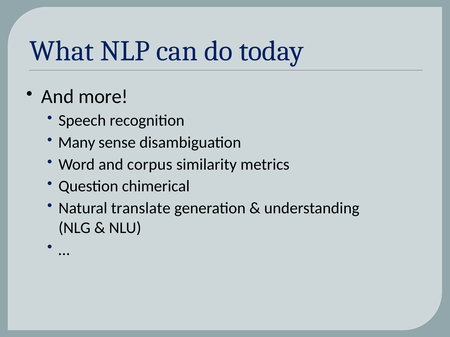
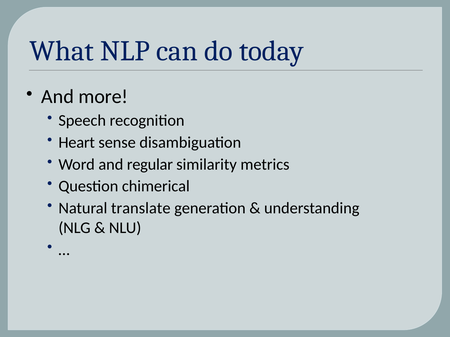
Many: Many -> Heart (77, 143)
corpus: corpus -> regular (150, 165)
